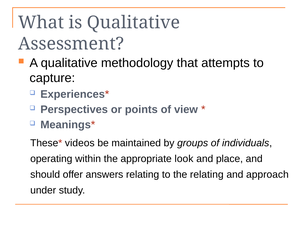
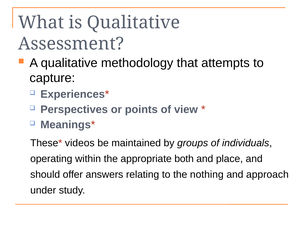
look: look -> both (184, 159)
the relating: relating -> nothing (207, 175)
